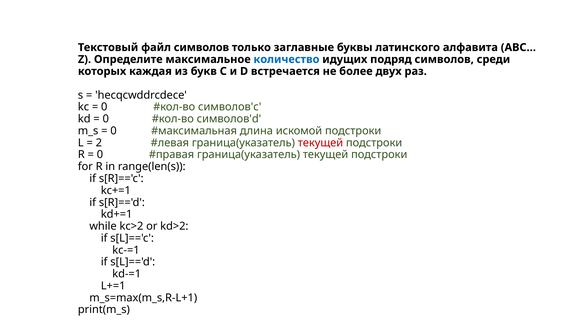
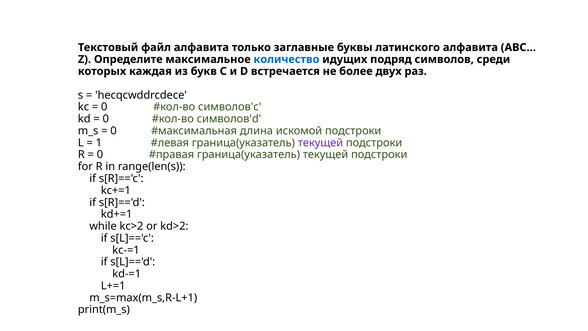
файл символов: символов -> алфавита (201, 47)
2: 2 -> 1 (99, 143)
текущей colour: red -> purple (320, 143)
